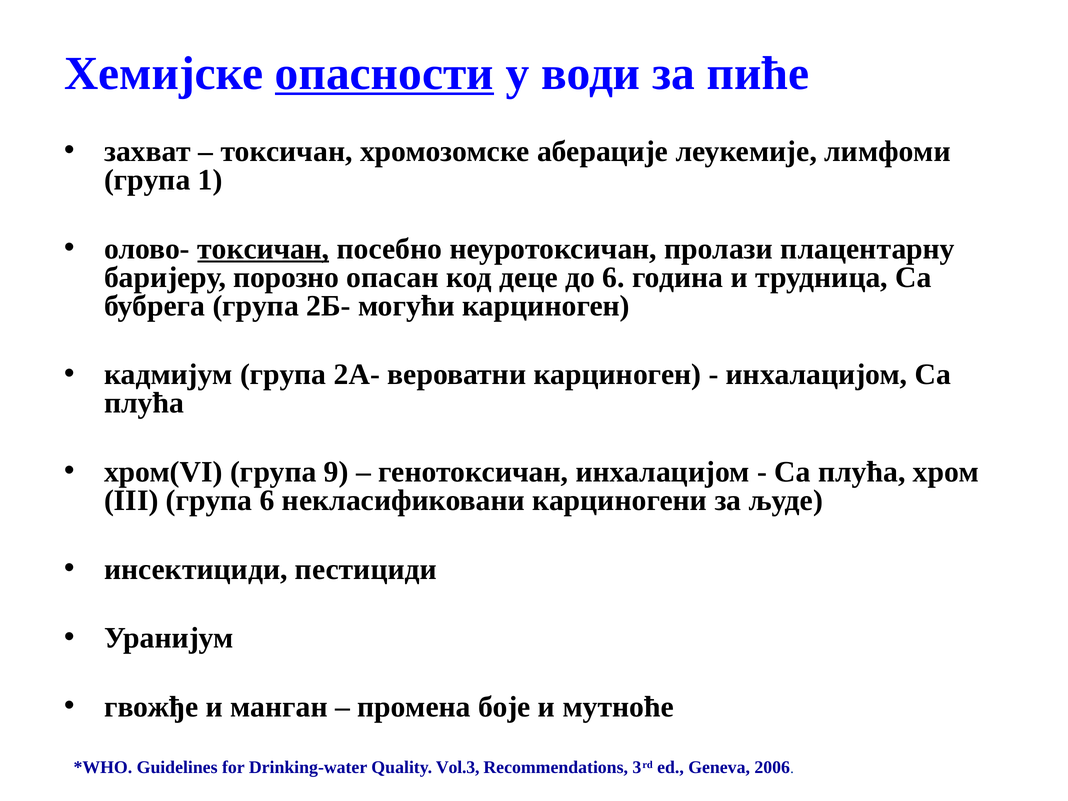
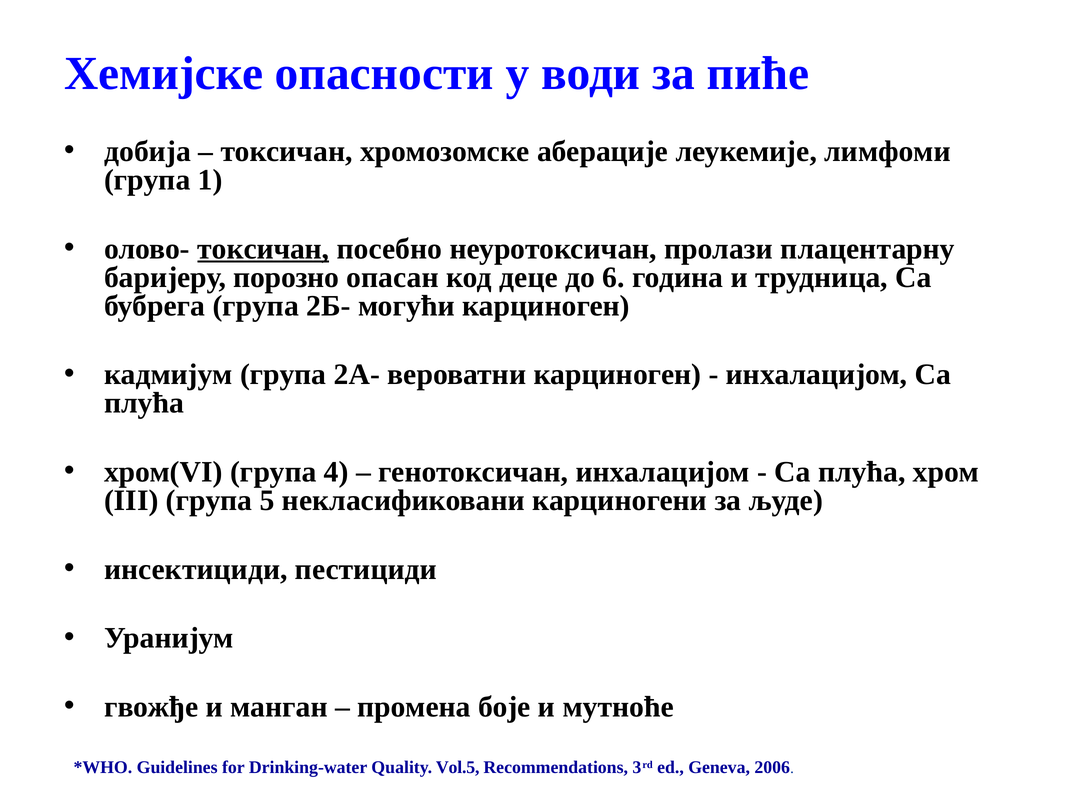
опасности underline: present -> none (384, 73)
захват: захват -> добија (148, 151)
9: 9 -> 4 (336, 472)
група 6: 6 -> 5 (267, 501)
Vol.3: Vol.3 -> Vol.5 (458, 768)
